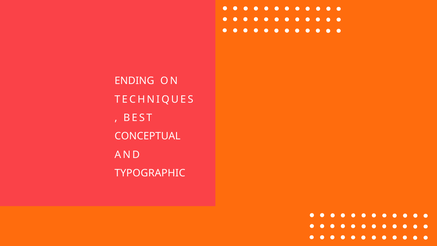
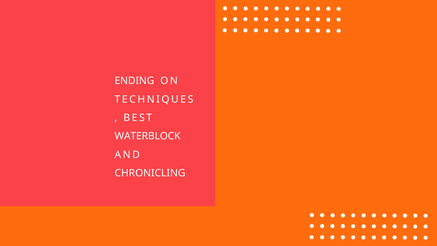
CONCEPTUAL: CONCEPTUAL -> WATERBLOCK (148, 136)
TYPOGRAPHIC: TYPOGRAPHIC -> CHRONICLING (150, 173)
